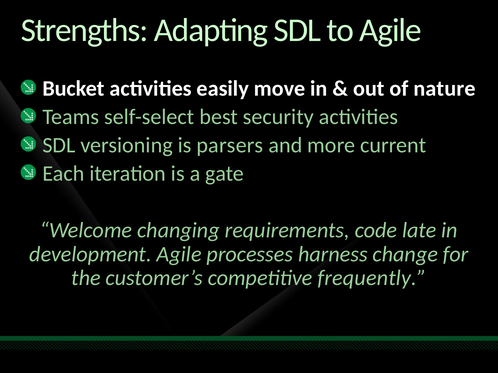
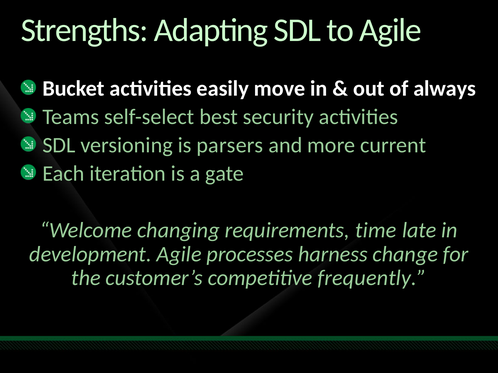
nature: nature -> always (445, 89)
code: code -> time (376, 231)
